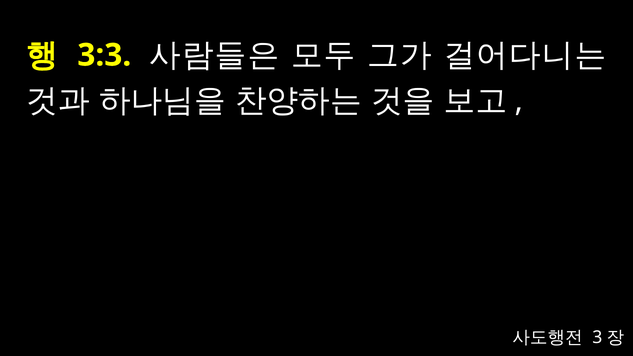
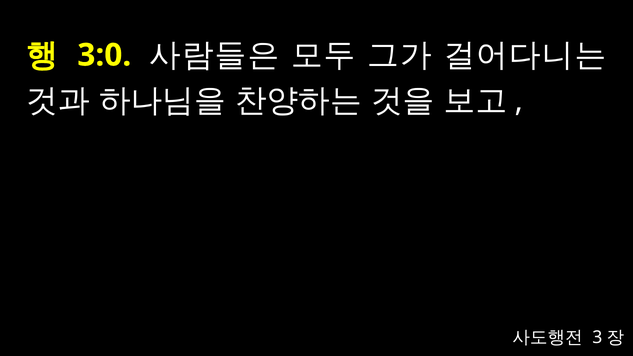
3:3: 3:3 -> 3:0 (104, 55)
